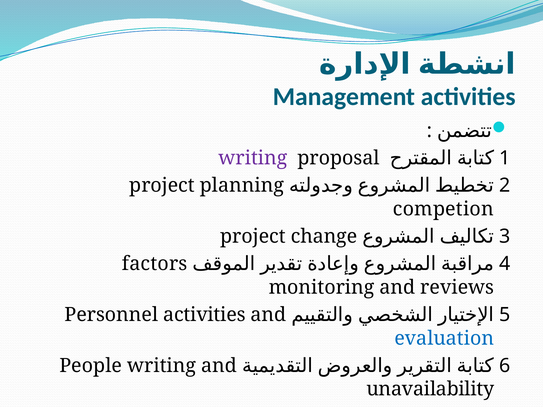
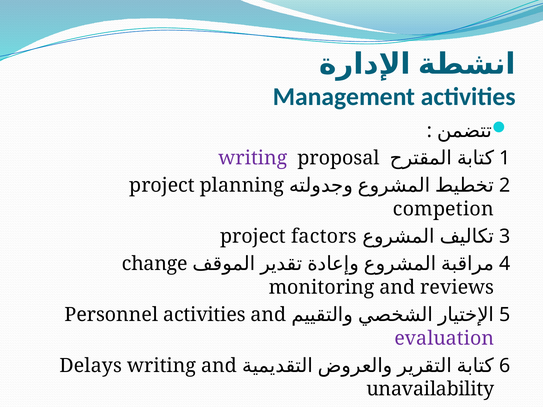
change: change -> factors (324, 237)
factors: factors -> change (155, 264)
evaluation colour: blue -> purple (444, 338)
People: People -> Delays (91, 366)
